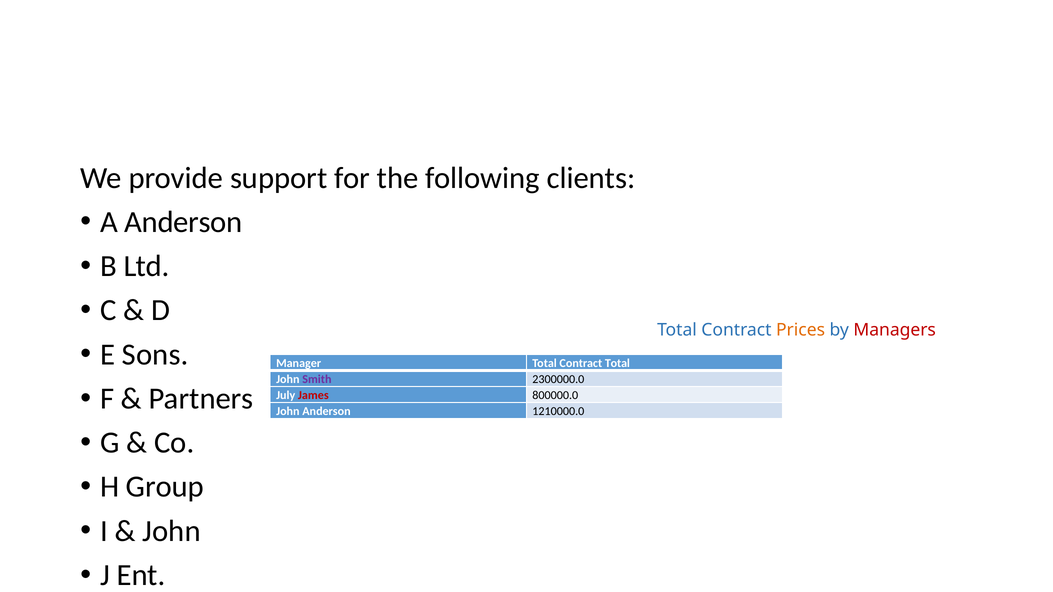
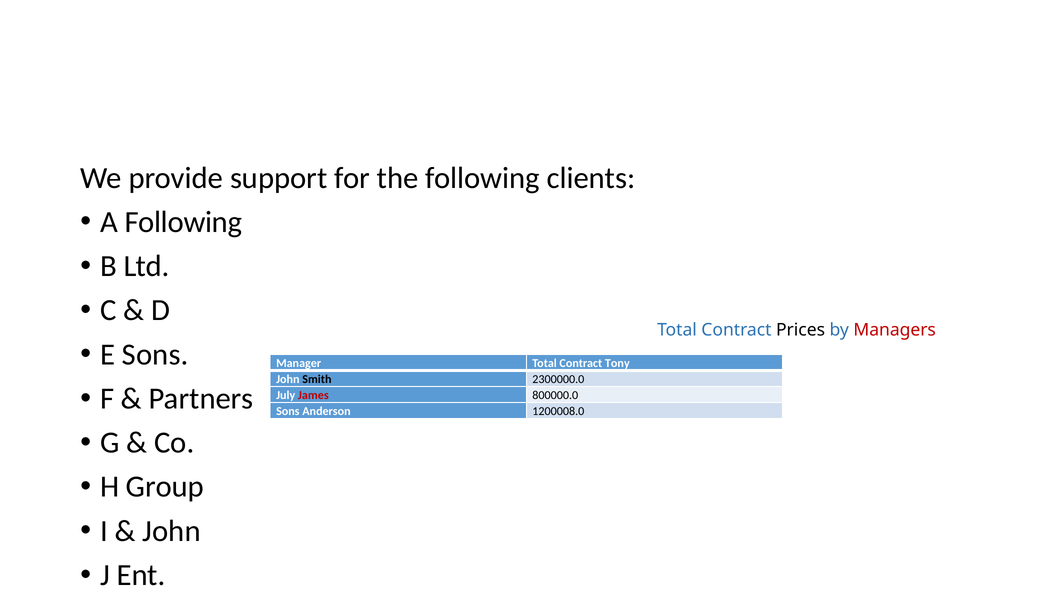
A Anderson: Anderson -> Following (183, 222)
Prices colour: orange -> black (801, 330)
Contract Total: Total -> Tony (617, 364)
Smith colour: purple -> black (317, 380)
John: John -> Sons (288, 411)
1210000.0: 1210000.0 -> 1200008.0 (558, 411)
